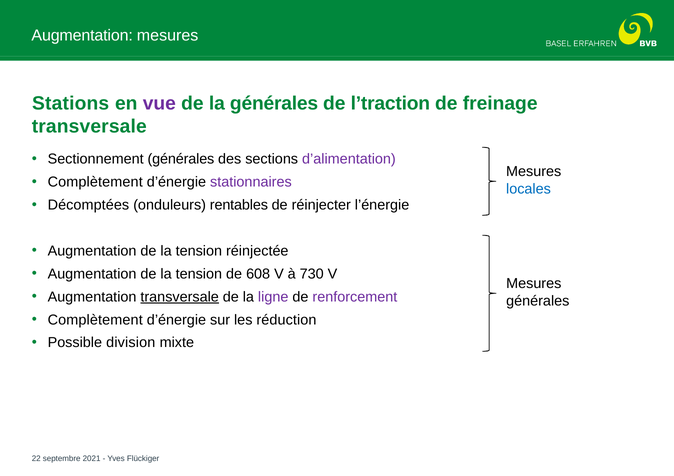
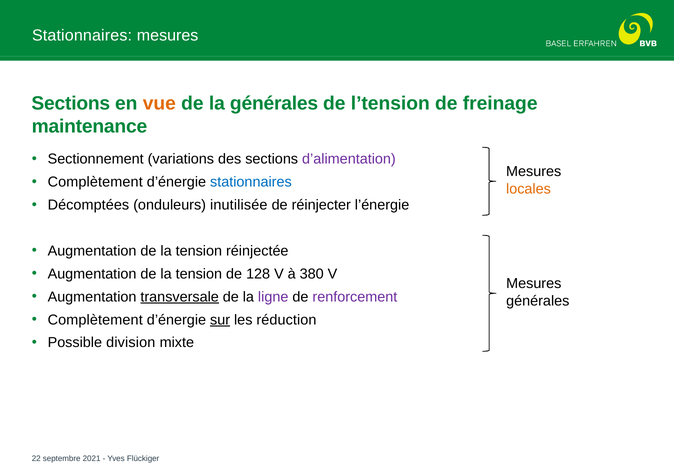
Augmentation: Augmentation -> Stationnaires (82, 36)
Stations: Stations -> Sections (71, 104)
vue colour: purple -> orange (159, 104)
l’traction: l’traction -> l’tension (390, 104)
transversale: transversale -> maintenance (89, 127)
Sectionnement générales: générales -> variations (181, 159)
stationnaires colour: purple -> blue (251, 182)
locales colour: blue -> orange (528, 189)
rentables: rentables -> inutilisée (239, 205)
608: 608 -> 128 (258, 274)
730: 730 -> 380 (312, 274)
sur underline: none -> present (220, 320)
